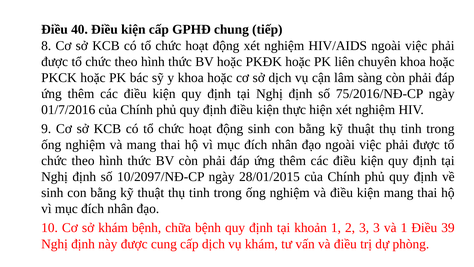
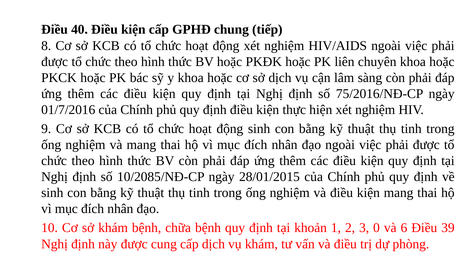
10/2097/NĐ-CP: 10/2097/NĐ-CP -> 10/2085/NĐ-CP (161, 177)
3 3: 3 -> 0 (376, 228)
và 1: 1 -> 6 (404, 228)
